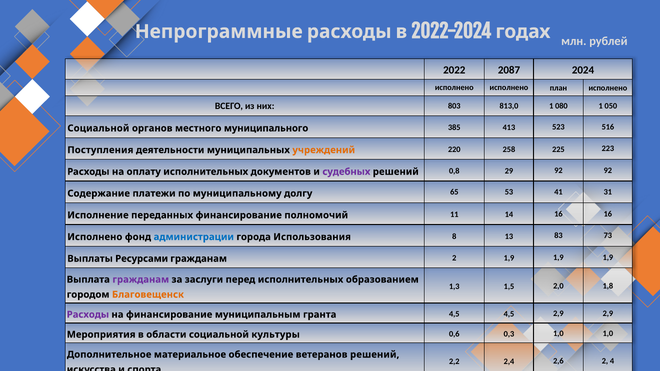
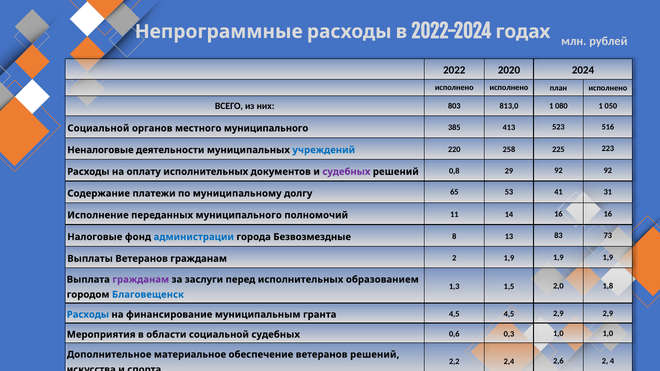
2087: 2087 -> 2020 (509, 70)
Поступления: Поступления -> Неналоговые (100, 150)
учреждений colour: orange -> blue (324, 150)
переданных финансирование: финансирование -> муниципального (239, 215)
Исполнено: Исполнено -> Налоговые (95, 237)
Использования: Использования -> Безвозмездные (312, 237)
Выплаты Ресурсами: Ресурсами -> Ветеранов (142, 259)
Благовещенск colour: orange -> blue (148, 295)
Расходы colour: purple -> blue (88, 315)
социальной культуры: культуры -> судебных (276, 335)
